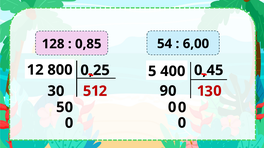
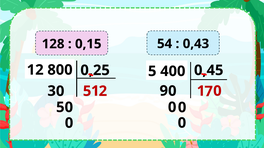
6,00: 6,00 -> 0,43 (196, 44)
0,85: 0,85 -> 0,15 (88, 44)
3: 3 -> 7 (209, 92)
